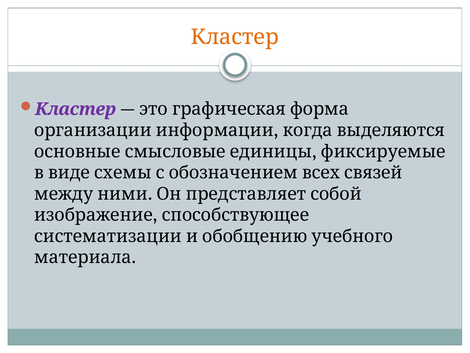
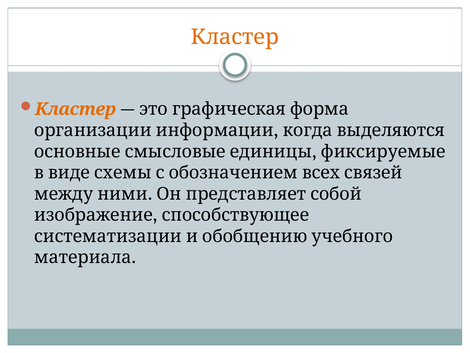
Кластер colour: purple -> orange (76, 109)
